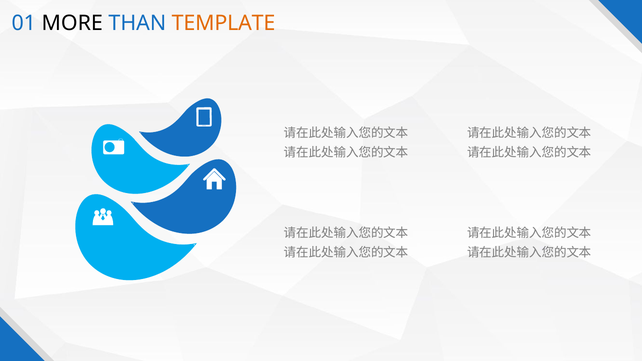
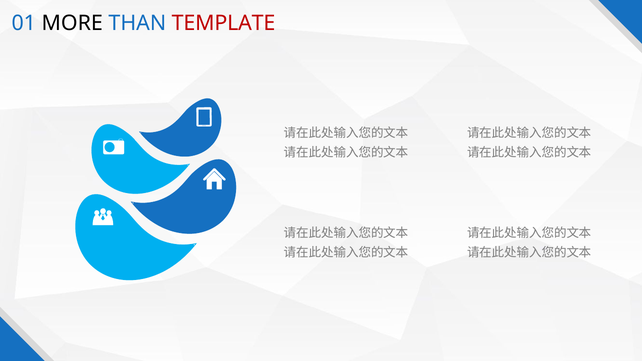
TEMPLATE colour: orange -> red (224, 23)
